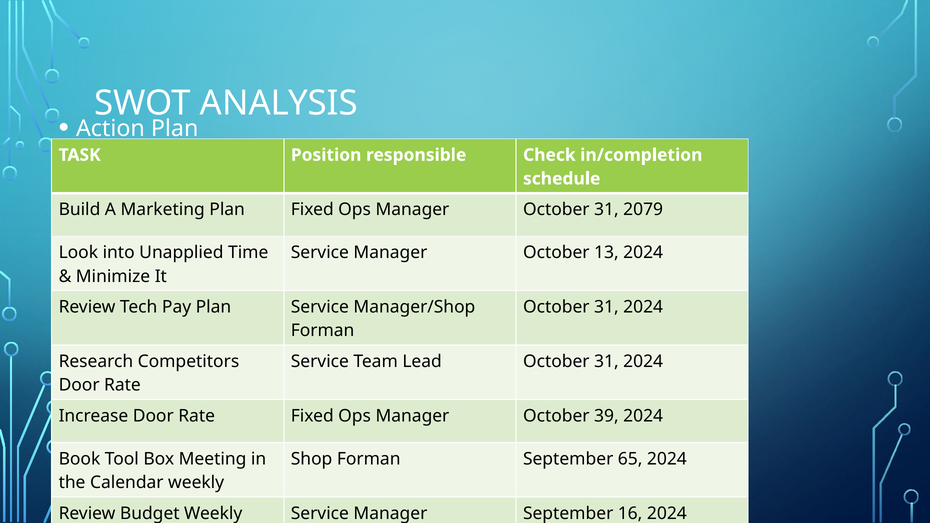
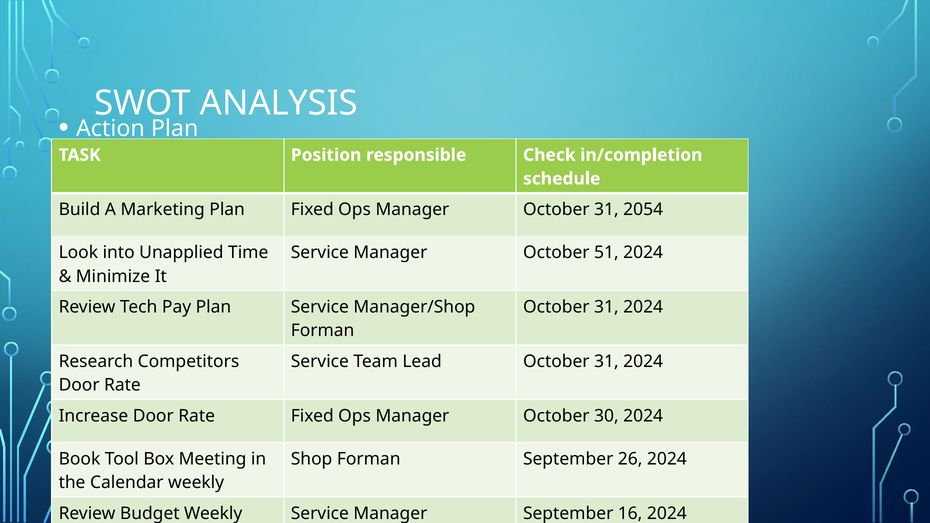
2079: 2079 -> 2054 (643, 210)
13: 13 -> 51 (606, 253)
39: 39 -> 30 (606, 416)
65: 65 -> 26 (630, 459)
